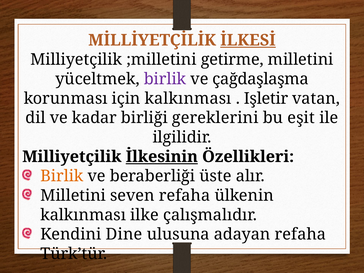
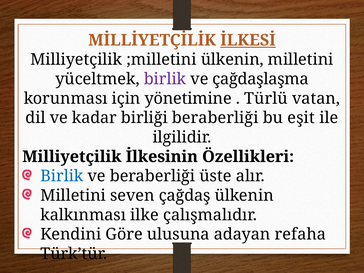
;milletini getirme: getirme -> ülkenin (232, 60)
için kalkınması: kalkınması -> yönetimine (188, 98)
Işletir: Işletir -> Türlü (266, 98)
birliği gereklerini: gereklerini -> beraberliği (215, 118)
İlkesinin underline: present -> none (162, 157)
Birlik colour: orange -> blue (62, 176)
seven refaha: refaha -> çağdaş (185, 196)
Dine: Dine -> Göre (124, 234)
